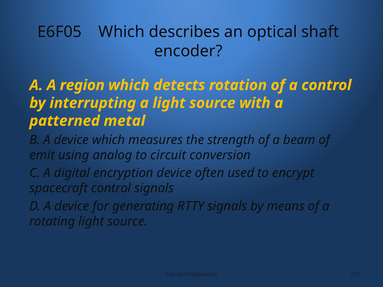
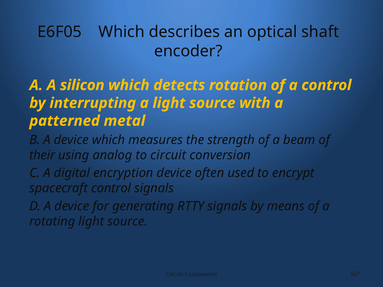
region: region -> silicon (82, 85)
emit: emit -> their (42, 155)
